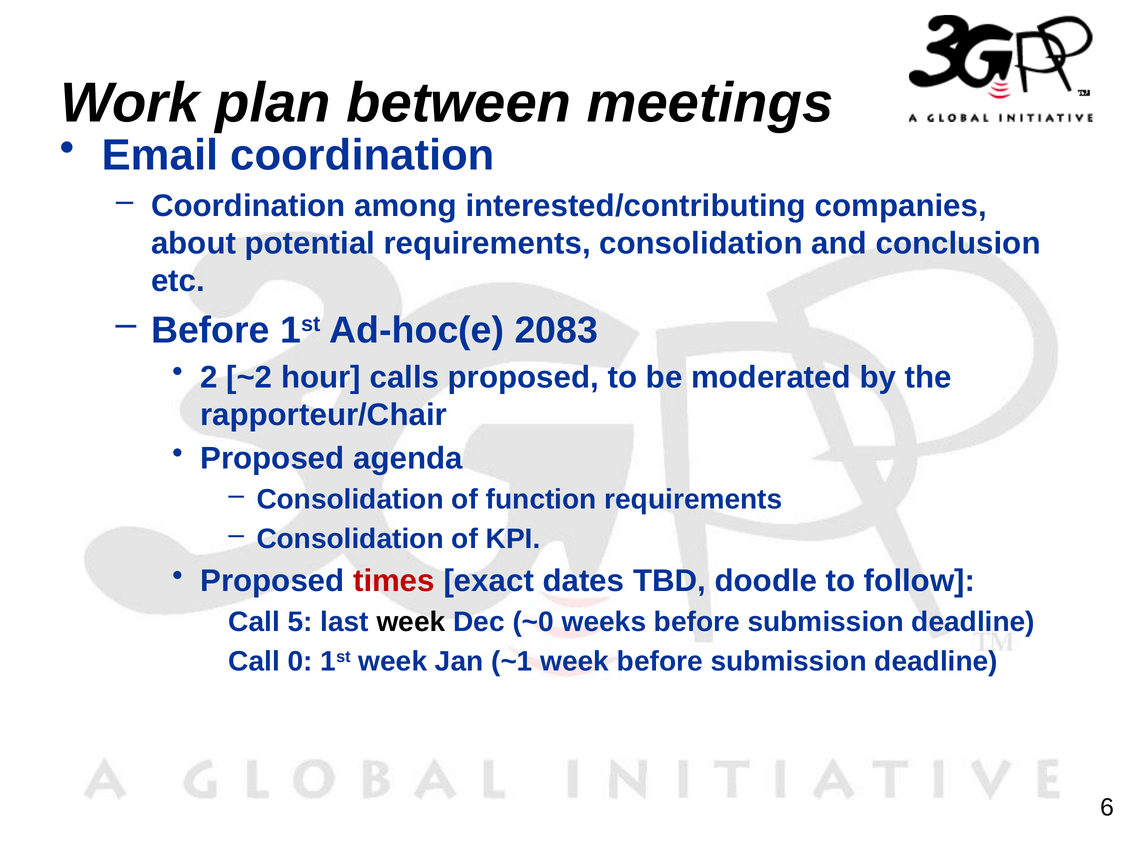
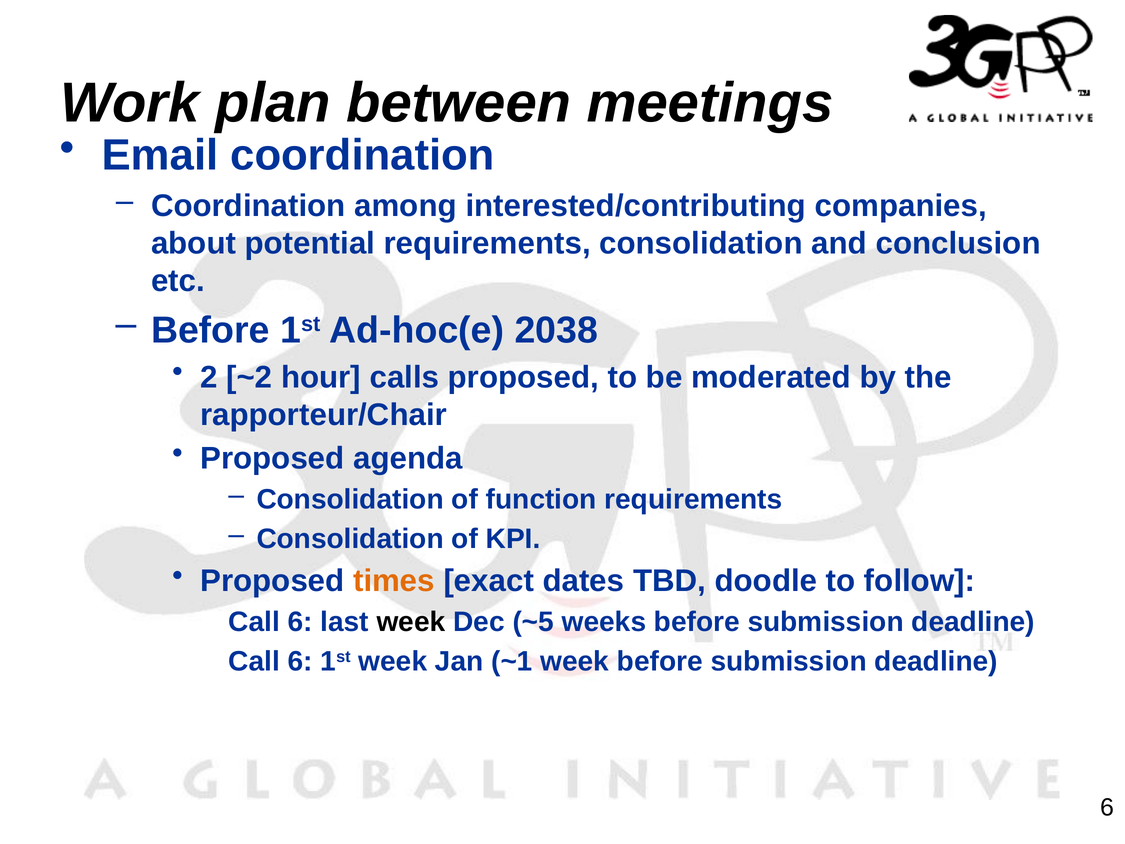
2083: 2083 -> 2038 (556, 330)
times colour: red -> orange (394, 581)
5: 5 -> 6 (300, 622)
~0: ~0 -> ~5 (533, 622)
0: 0 -> 6 (300, 661)
